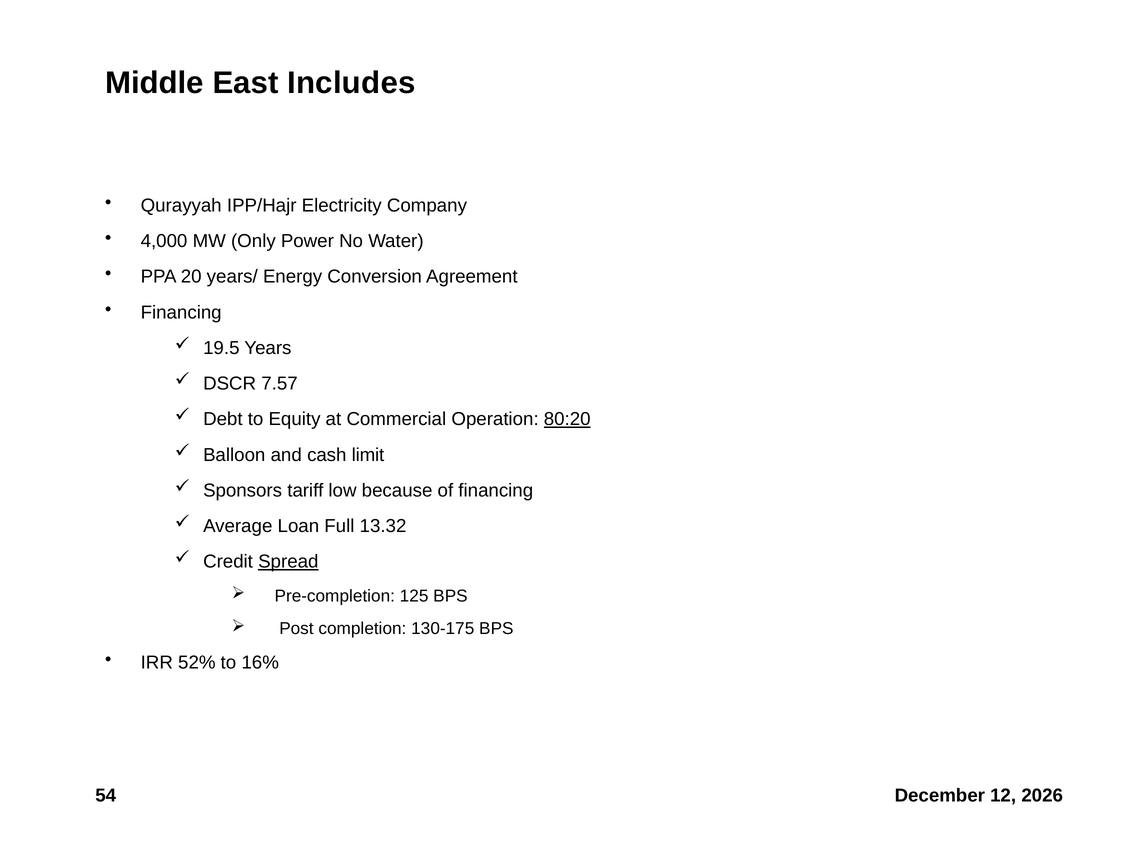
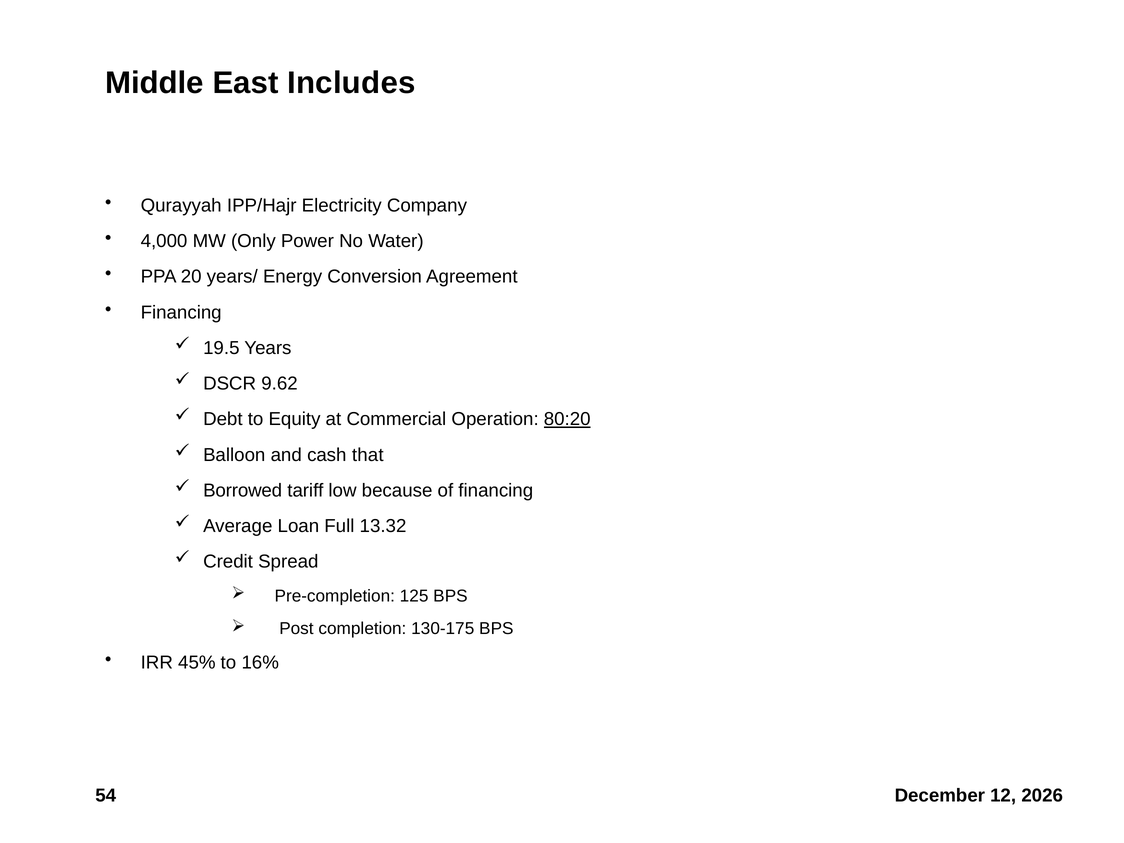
7.57: 7.57 -> 9.62 (280, 384)
limit: limit -> that (368, 455)
Sponsors: Sponsors -> Borrowed (243, 491)
Spread underline: present -> none (288, 562)
52%: 52% -> 45% (197, 663)
